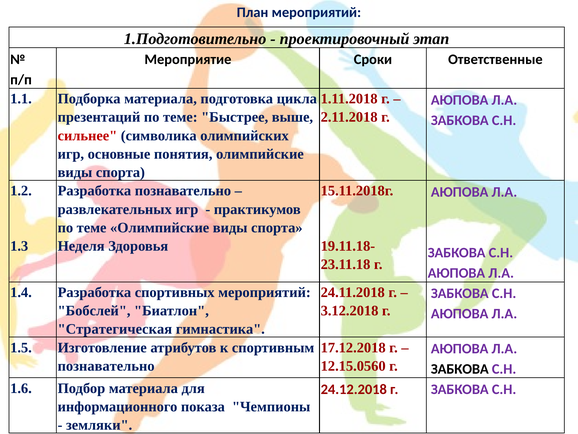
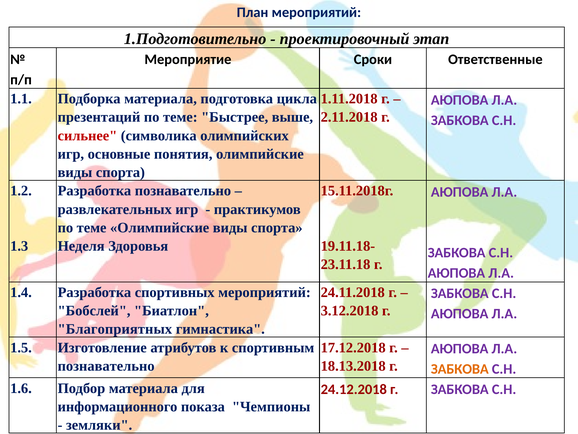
Стратегическая: Стратегическая -> Благоприятных (115, 329)
12.15.0560: 12.15.0560 -> 18.13.2018 (353, 366)
ЗАБКОВА colour: black -> orange (460, 369)
